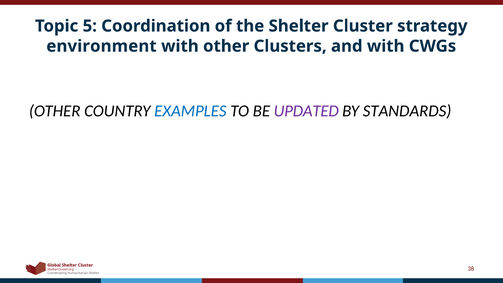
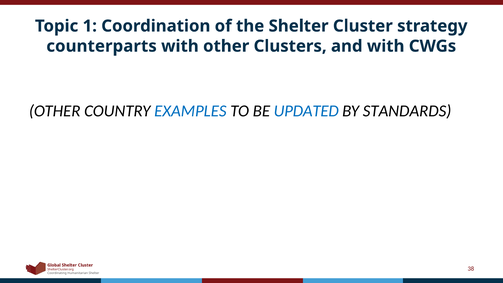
5: 5 -> 1 (90, 26)
environment: environment -> counterparts (102, 46)
UPDATED colour: purple -> blue (306, 111)
